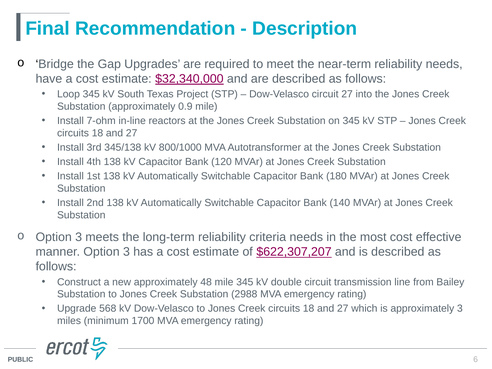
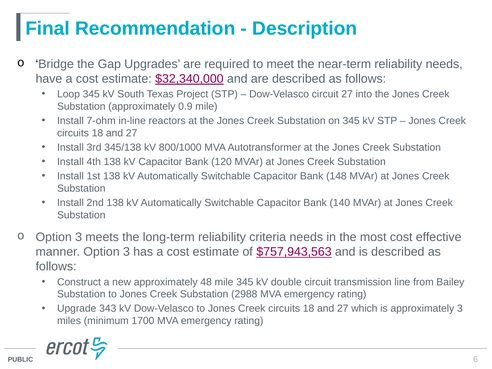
180: 180 -> 148 (336, 176)
$622,307,207: $622,307,207 -> $757,943,563 (294, 252)
568: 568 -> 343 (108, 309)
